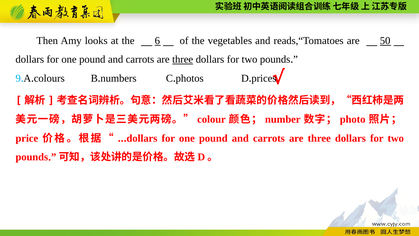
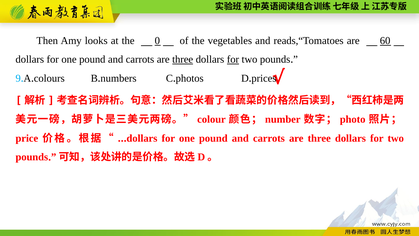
6: 6 -> 0 (157, 41)
50: 50 -> 60 (385, 41)
for underline: none -> present (233, 59)
